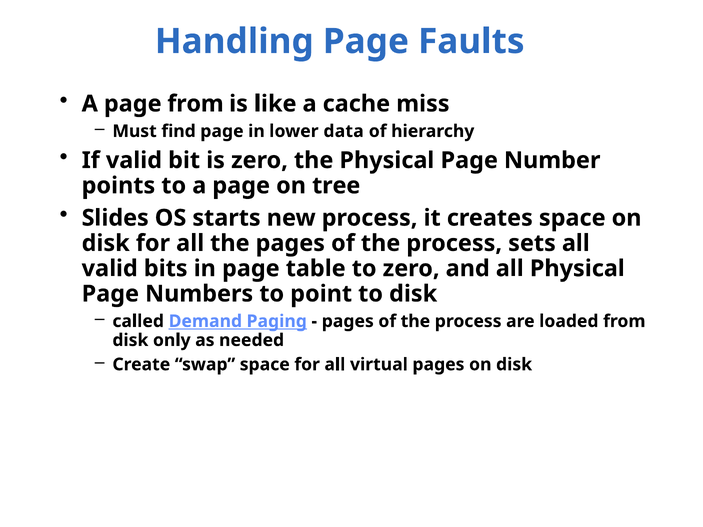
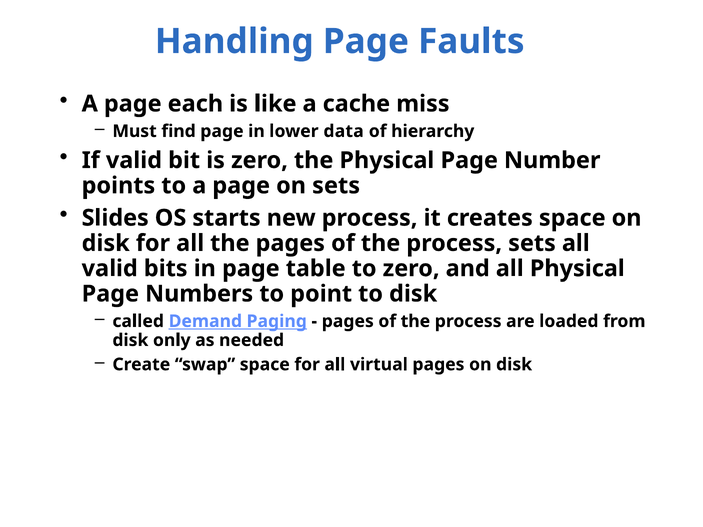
page from: from -> each (195, 104)
on tree: tree -> sets (336, 186)
